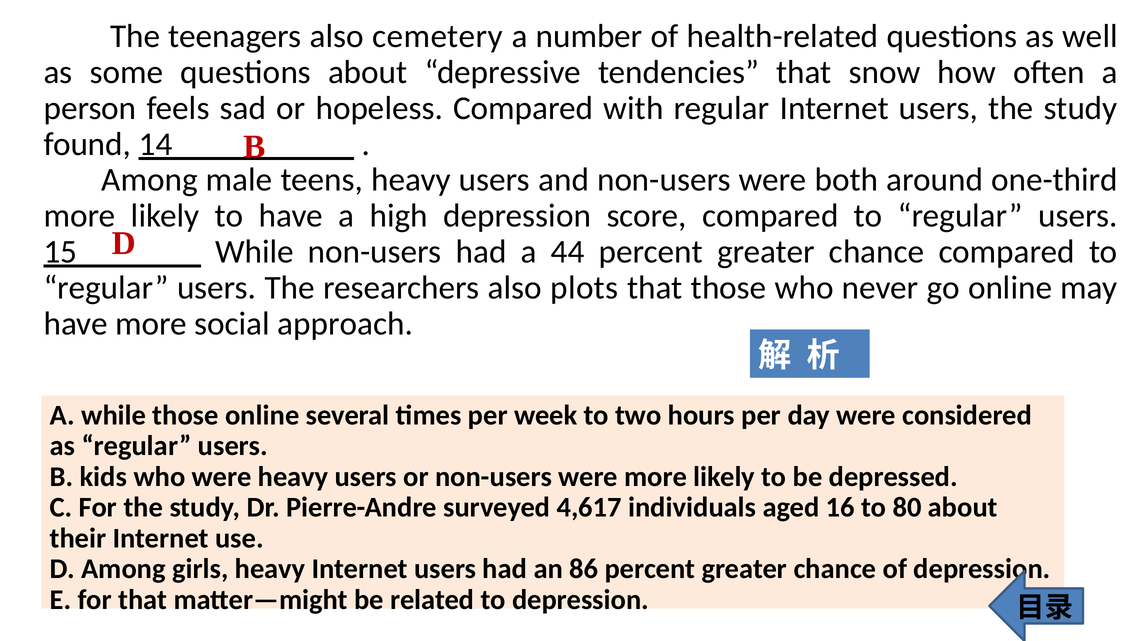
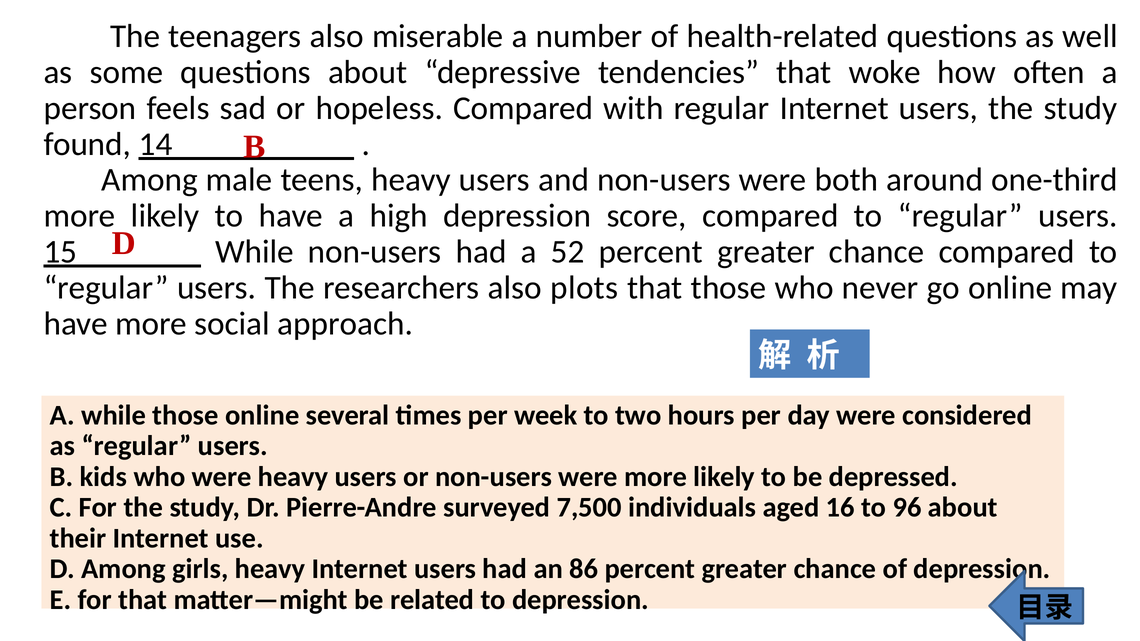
cemetery: cemetery -> miserable (438, 36)
snow: snow -> woke (885, 72)
44: 44 -> 52 (568, 252)
4,617: 4,617 -> 7,500 (589, 508)
80: 80 -> 96 (907, 508)
